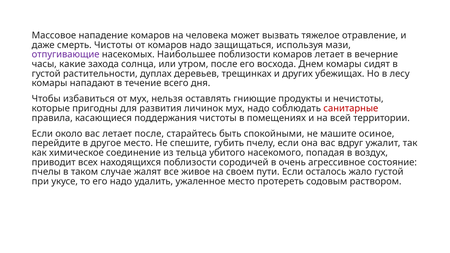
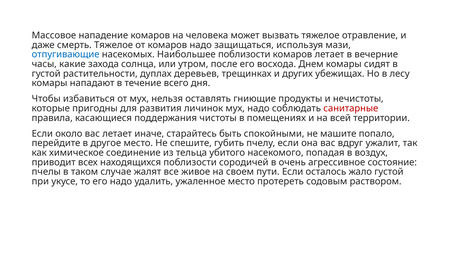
смерть Чистоты: Чистоты -> Тяжелое (114, 45)
отпугивающие colour: purple -> blue (66, 55)
летает после: после -> иначе (149, 134)
осиное: осиное -> попало (377, 134)
